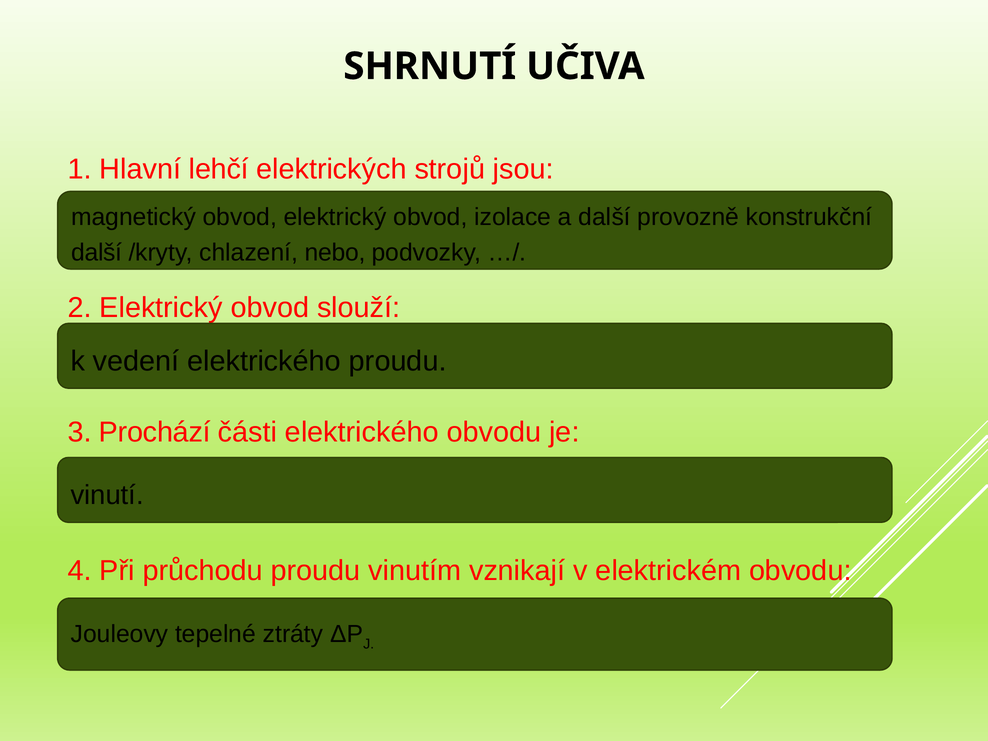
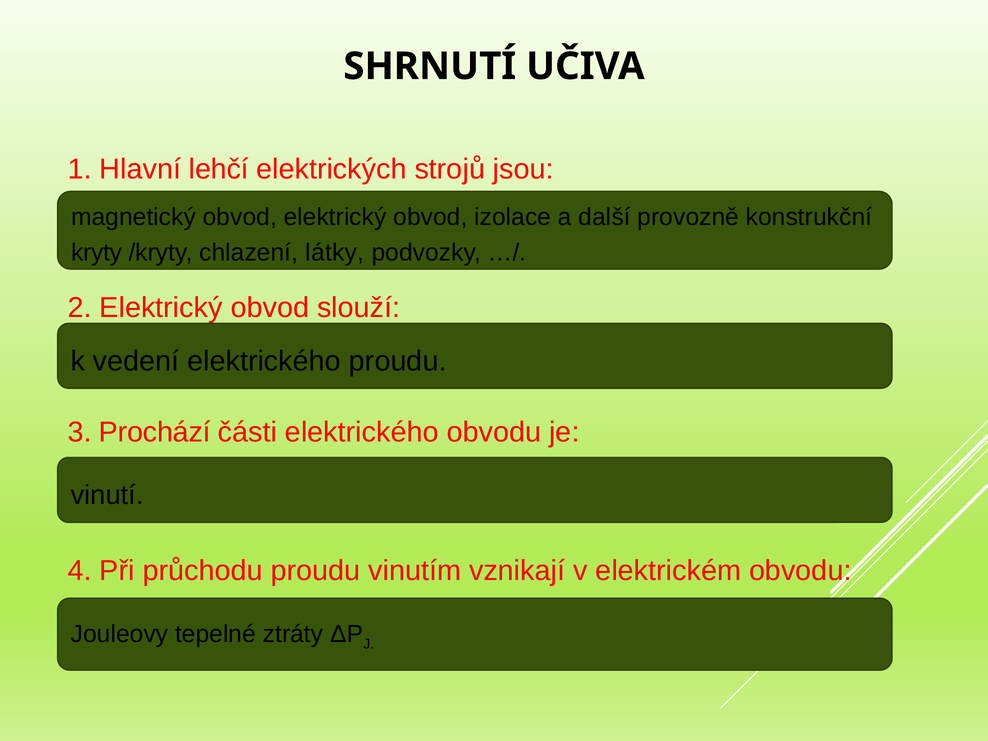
další: další -> kryty (97, 253)
nebo: nebo -> látky (335, 253)
